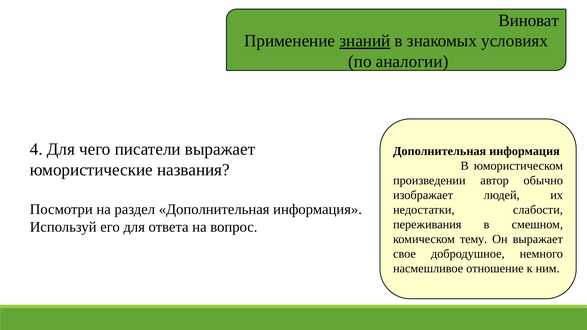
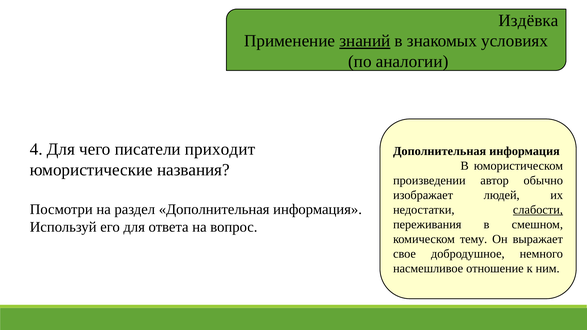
Виноват: Виноват -> Издёвка (529, 20)
писатели выражает: выражает -> приходит (220, 149)
слабости underline: none -> present (538, 210)
